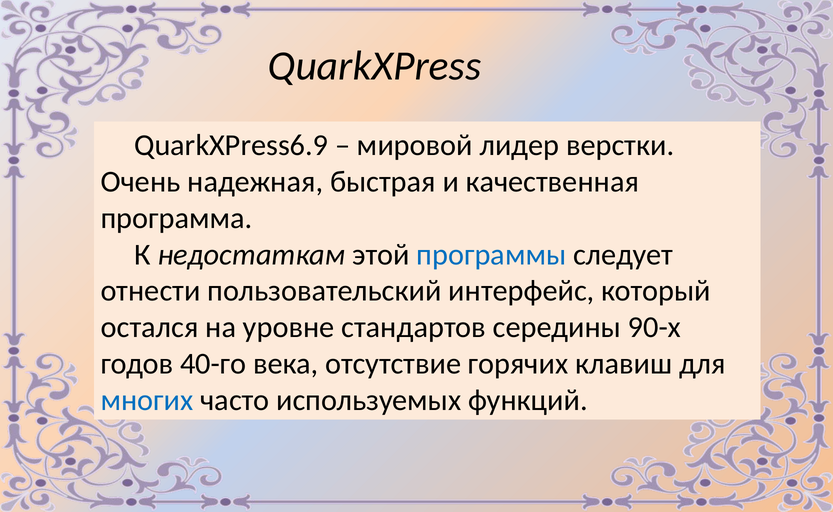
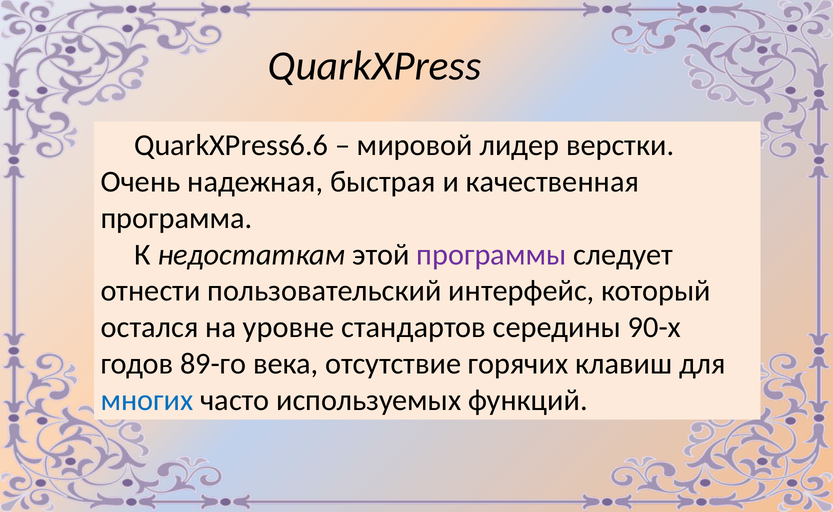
QuarkXPress6.9: QuarkXPress6.9 -> QuarkXPress6.6 (231, 145)
программы colour: blue -> purple (491, 254)
40-го: 40-го -> 89-го (213, 364)
